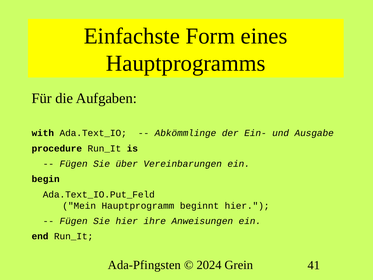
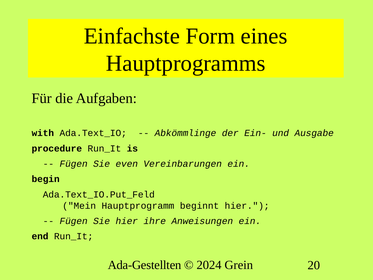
über: über -> even (127, 164)
Ada-Pfingsten: Ada-Pfingsten -> Ada-Gestellten (145, 265)
41: 41 -> 20 (314, 265)
